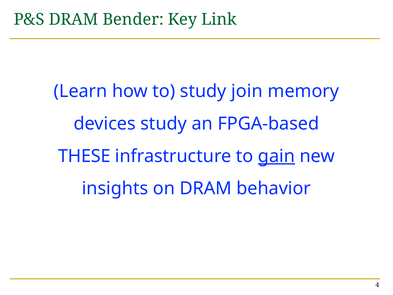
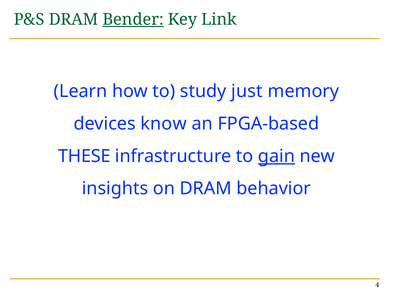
Bender underline: none -> present (133, 19)
join: join -> just (247, 91)
devices study: study -> know (164, 124)
